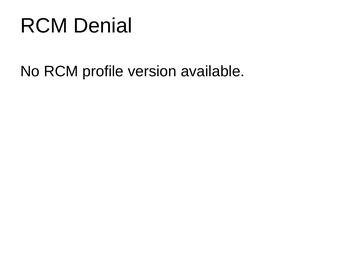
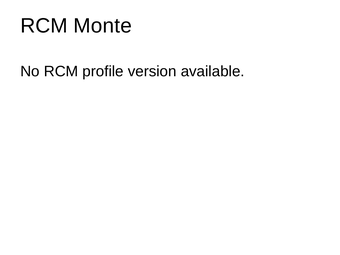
Denial: Denial -> Monte (103, 26)
